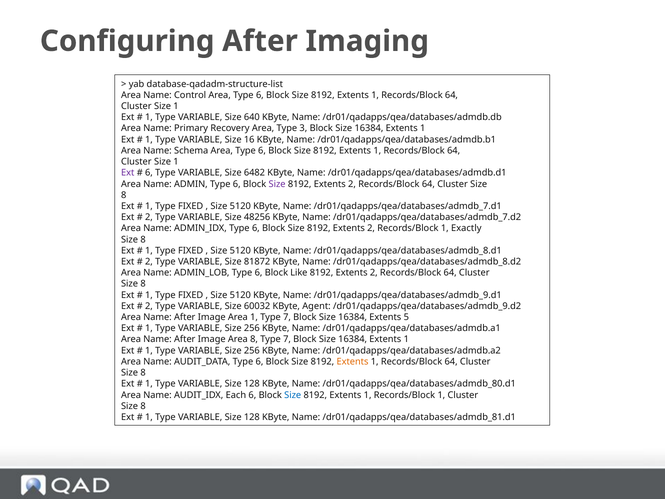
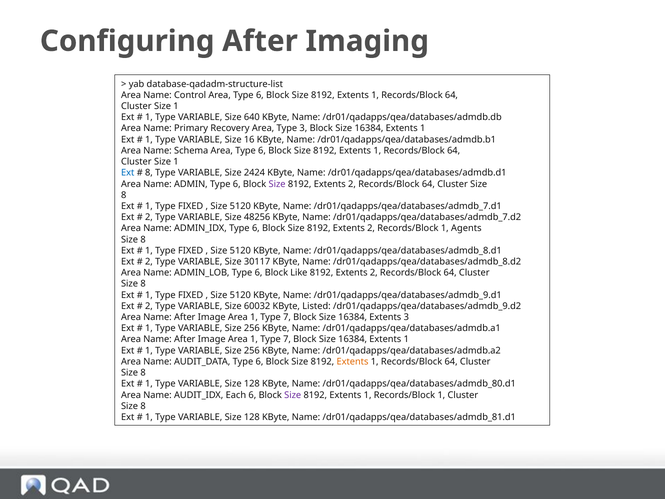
Ext colour: purple -> blue (128, 173)
6: 6 -> 8 (149, 173)
6482: 6482 -> 2424 (254, 173)
Exactly: Exactly -> Agents (466, 228)
81872: 81872 -> 30117 (257, 262)
Agent: Agent -> Listed (317, 306)
Extents 5: 5 -> 3 (406, 317)
8: 8 -> 1 (254, 339)
Size colour: blue -> purple (293, 395)
